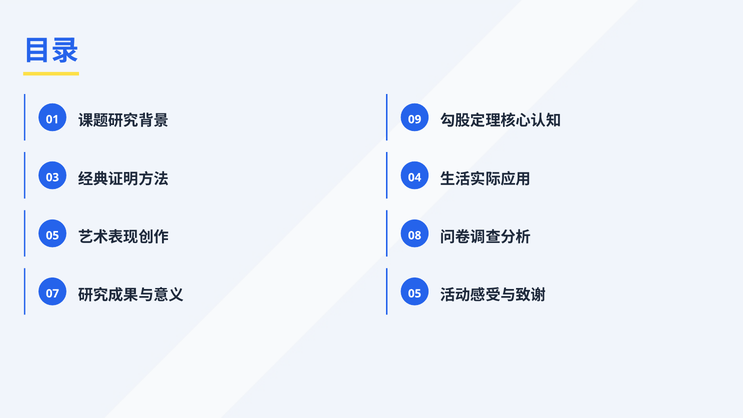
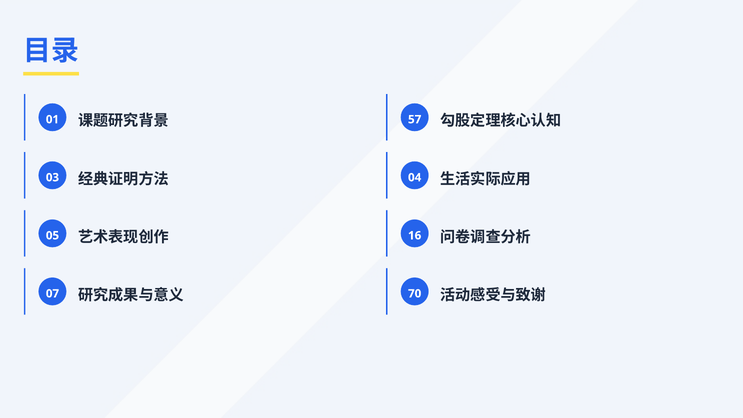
09: 09 -> 57 (415, 119)
08: 08 -> 16 (415, 236)
05: 05 -> 70 (415, 294)
